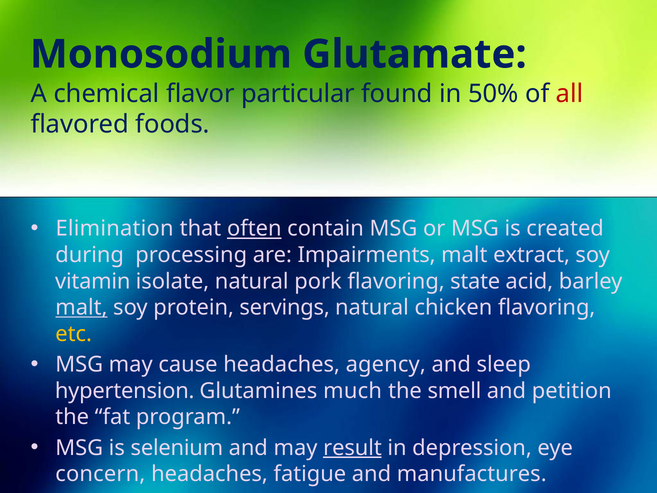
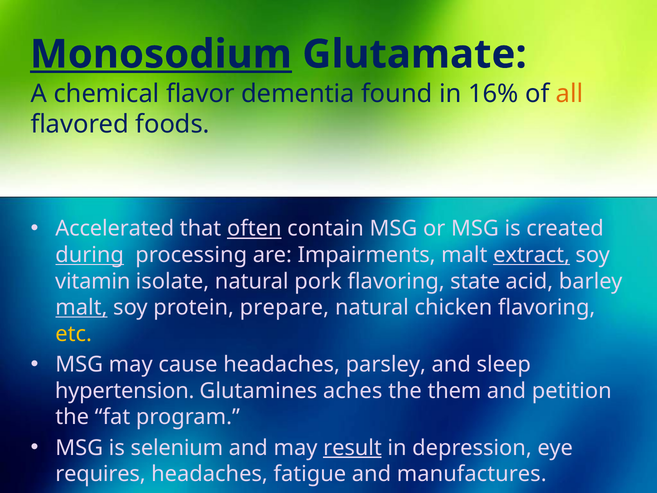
Monosodium underline: none -> present (161, 54)
particular: particular -> dementia (298, 94)
50%: 50% -> 16% (493, 94)
all colour: red -> orange (570, 94)
Elimination: Elimination -> Accelerated (115, 229)
during underline: none -> present (90, 255)
extract underline: none -> present (532, 255)
servings: servings -> prepare (284, 307)
agency: agency -> parsley (386, 364)
much: much -> aches (353, 391)
smell: smell -> them (454, 391)
concern: concern -> requires (100, 474)
